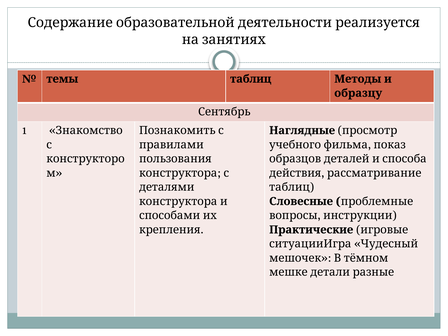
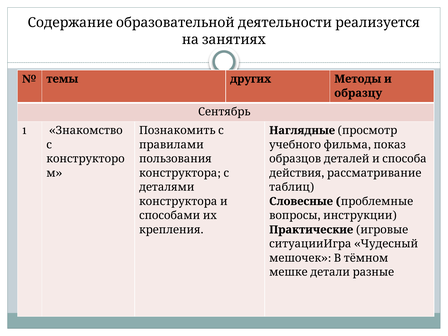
темы таблиц: таблиц -> других (251, 79)
